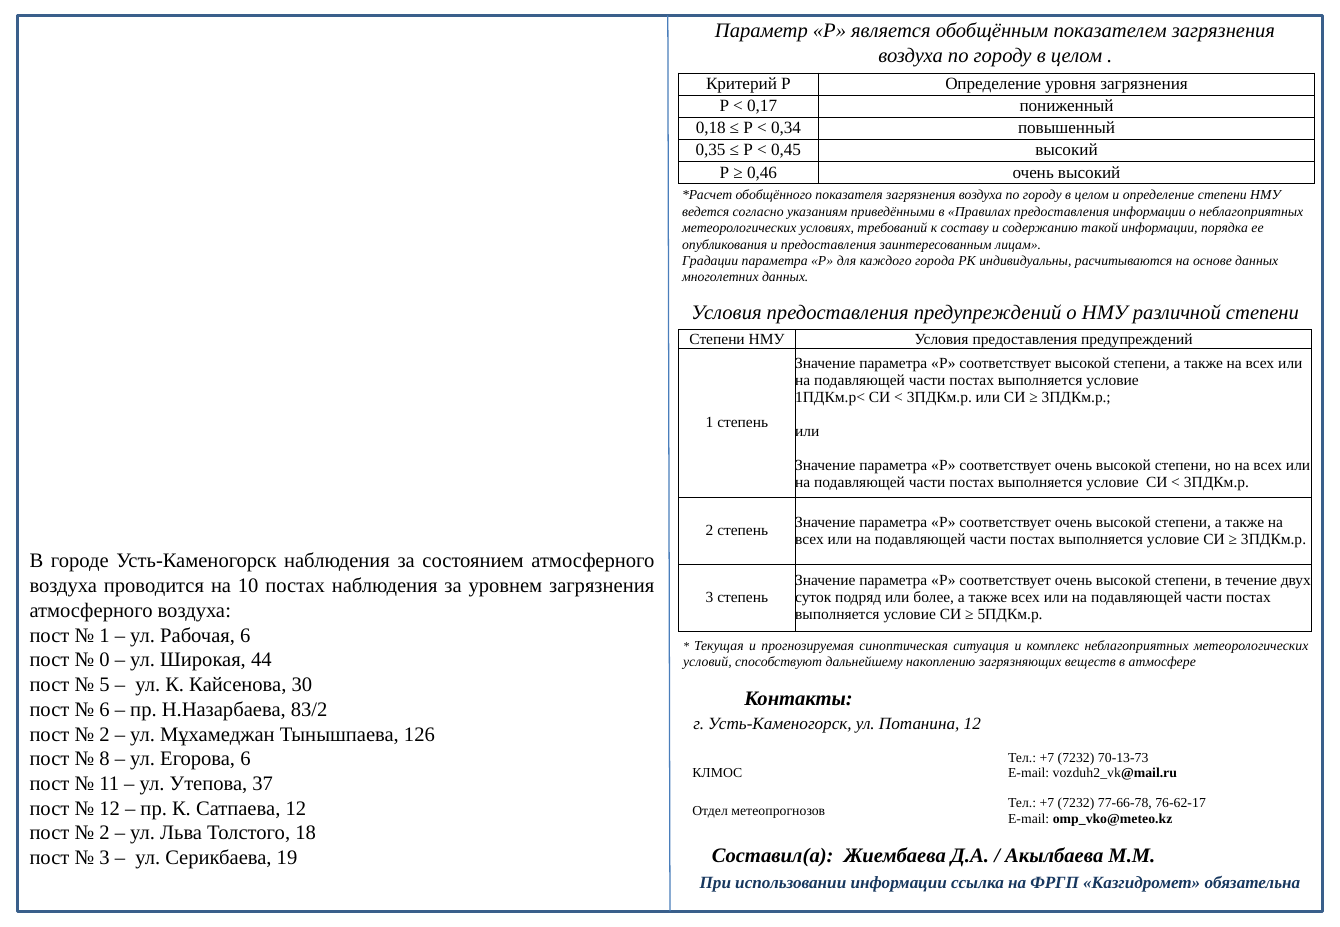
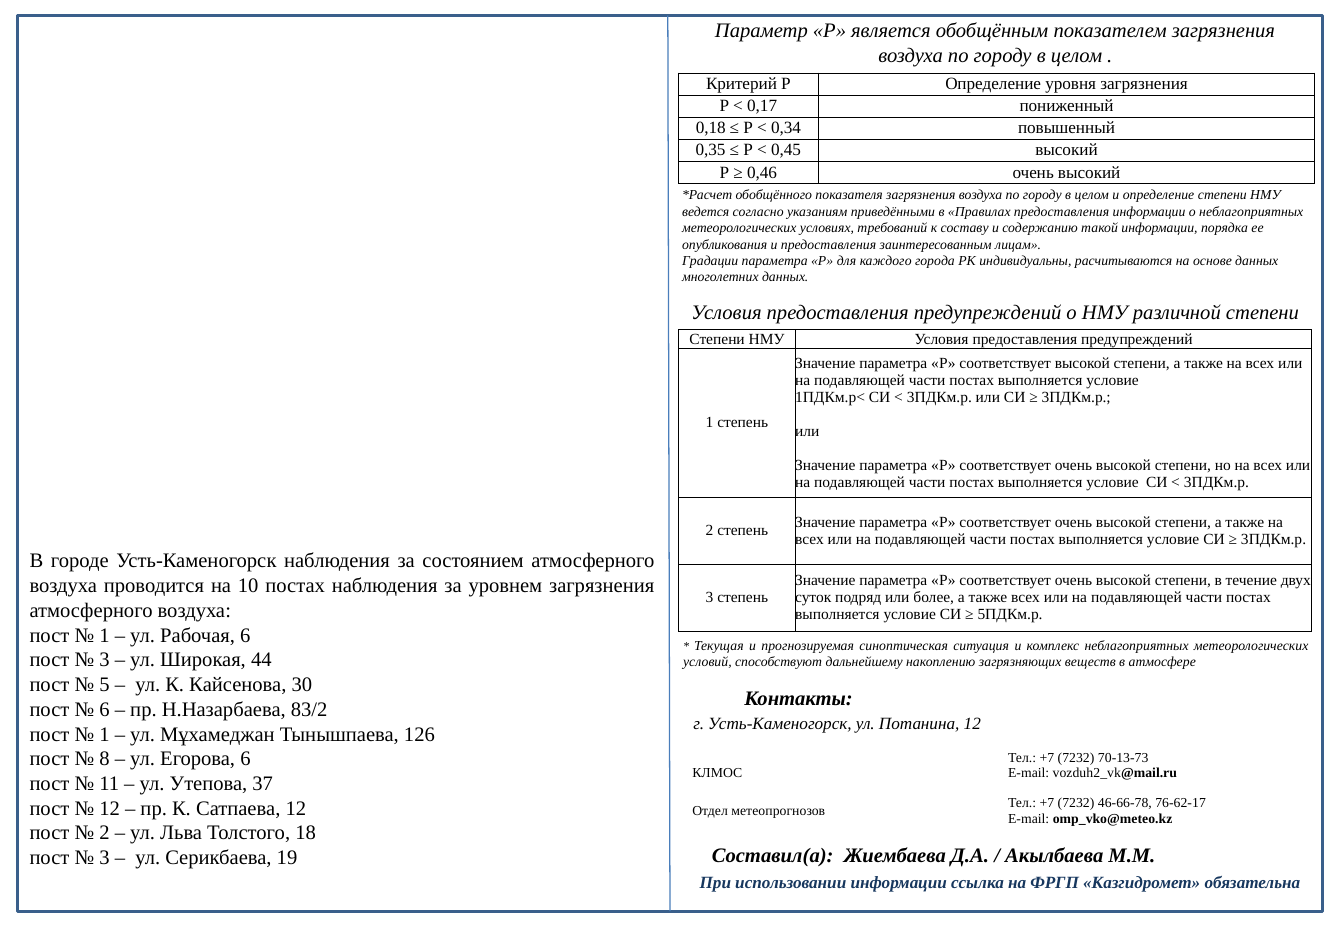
0: 0 -> 3 (104, 661)
2: 2 -> 1 (104, 735)
77-66-78: 77-66-78 -> 46-66-78 (1125, 804)
